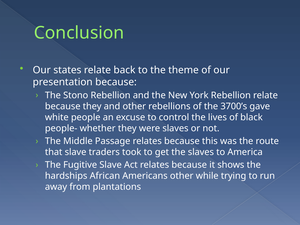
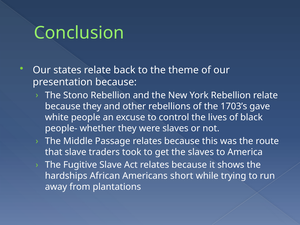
3700’s: 3700’s -> 1703’s (234, 106)
Americans other: other -> short (182, 176)
